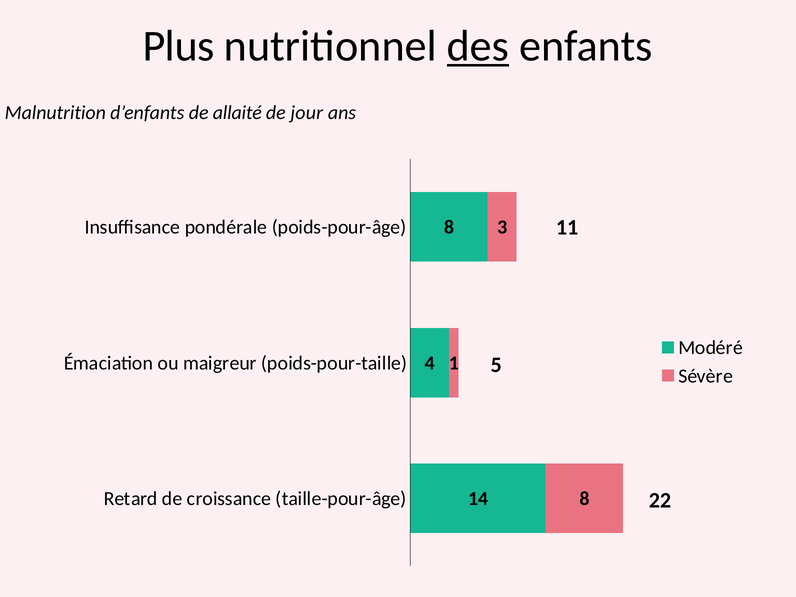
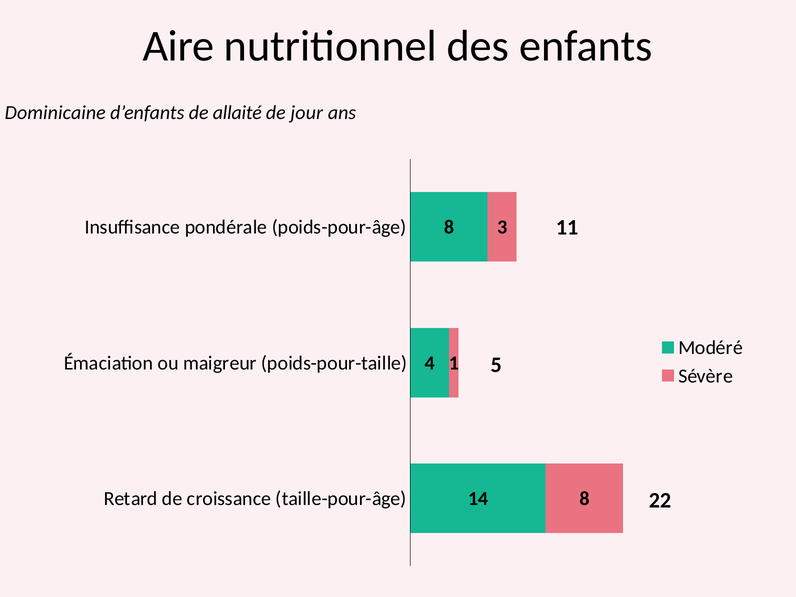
Plus: Plus -> Aire (179, 46)
des underline: present -> none (478, 46)
Malnutrition: Malnutrition -> Dominicaine (55, 113)
